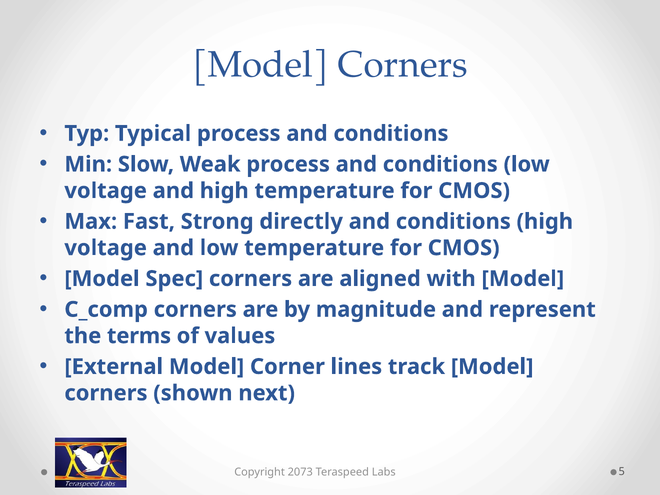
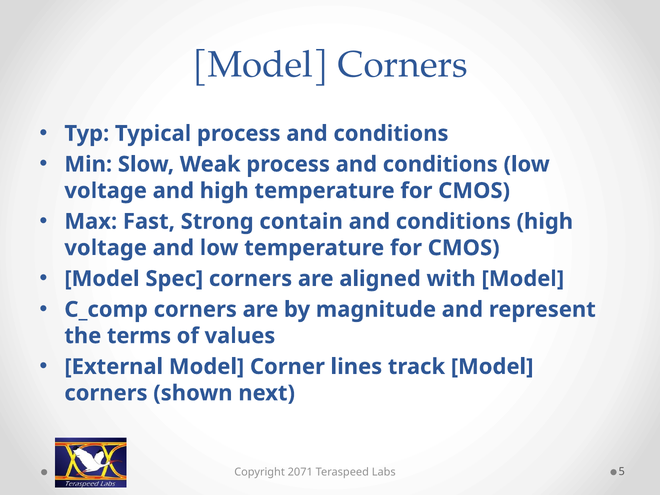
directly: directly -> contain (301, 222)
2073: 2073 -> 2071 (300, 472)
